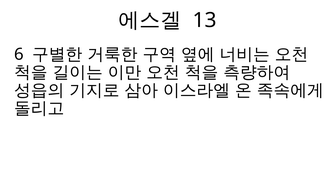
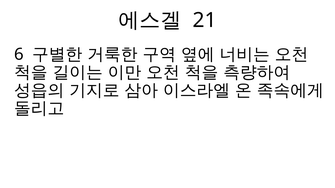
13: 13 -> 21 (205, 20)
